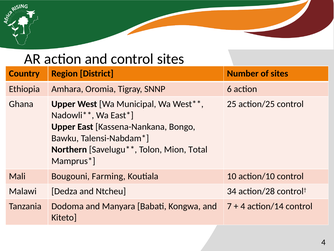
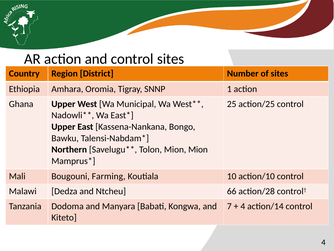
6: 6 -> 1 (229, 89)
Mion Total: Total -> Mion (198, 149)
34: 34 -> 66 (232, 191)
